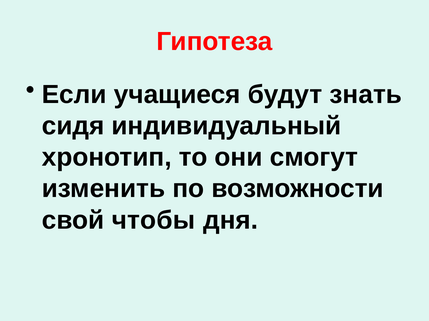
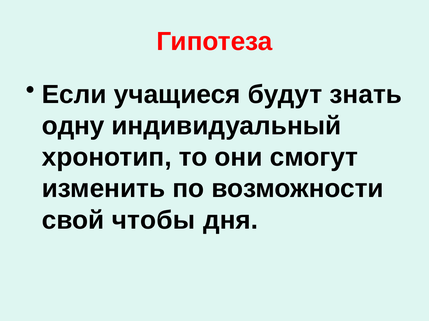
сидя: сидя -> одну (73, 126)
